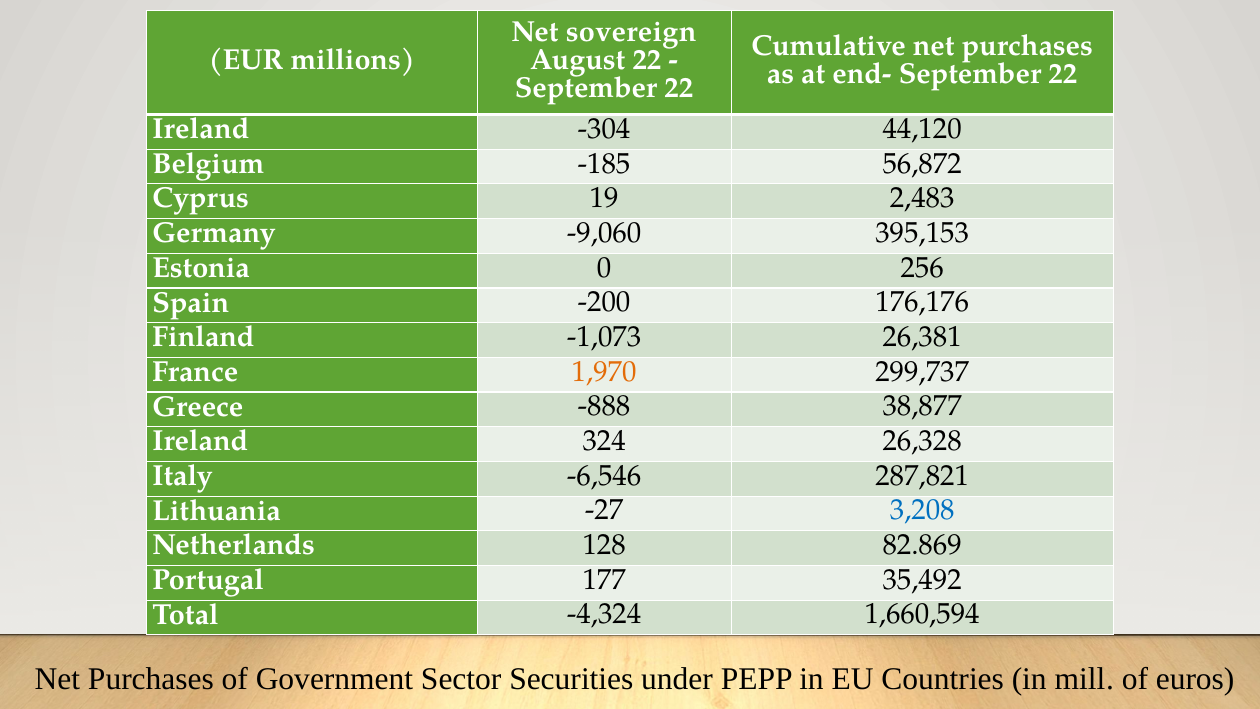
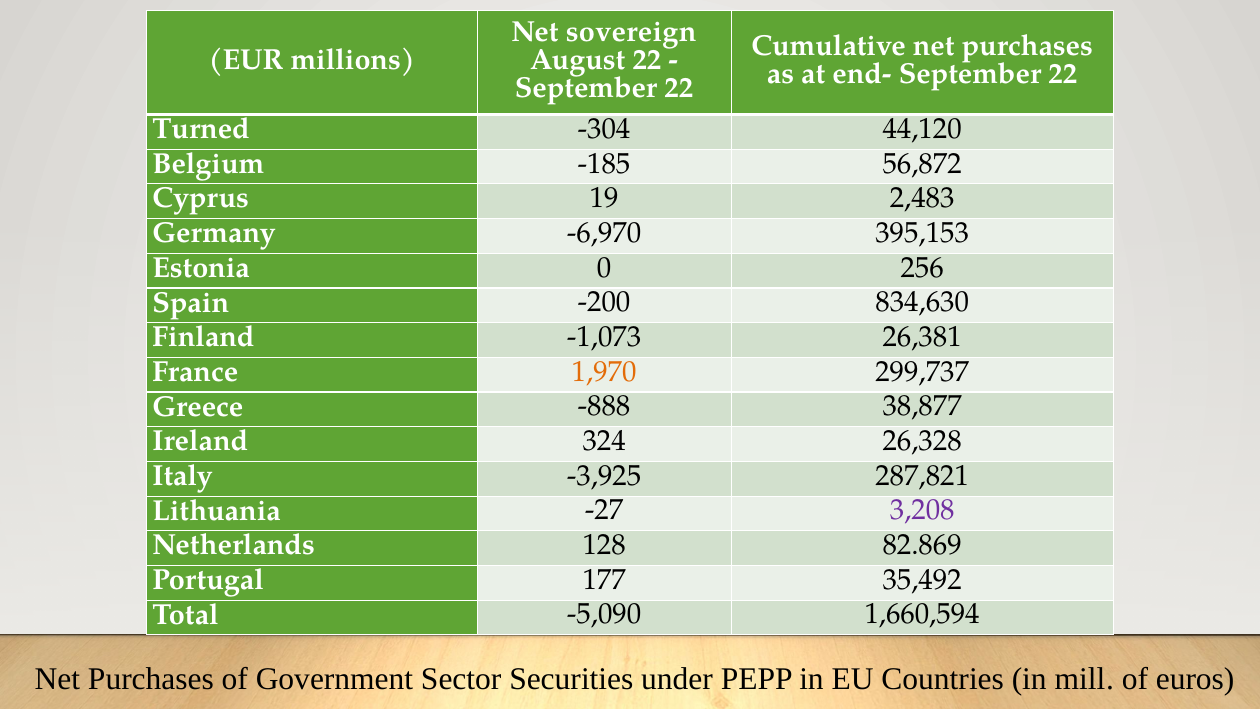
Ireland: Ireland -> Turned (201, 129)
-9,060: -9,060 -> -6,970 (604, 233)
176,176: 176,176 -> 834,630 (922, 302)
-6,546: -6,546 -> -3,925 (604, 476)
3,208 colour: blue -> purple (922, 510)
-4,324: -4,324 -> -5,090 (604, 614)
